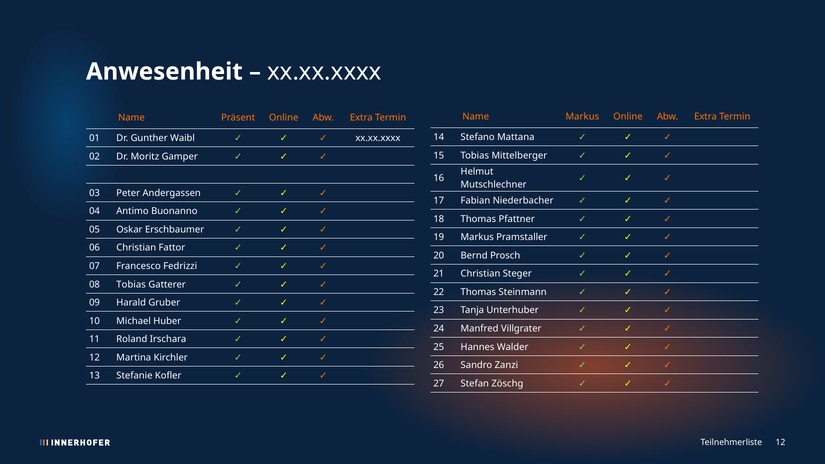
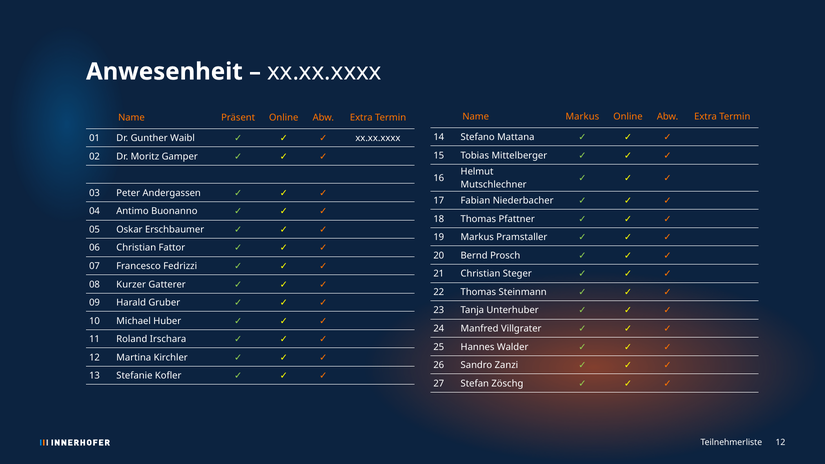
08 Tobias: Tobias -> Kurzer (131, 284)
